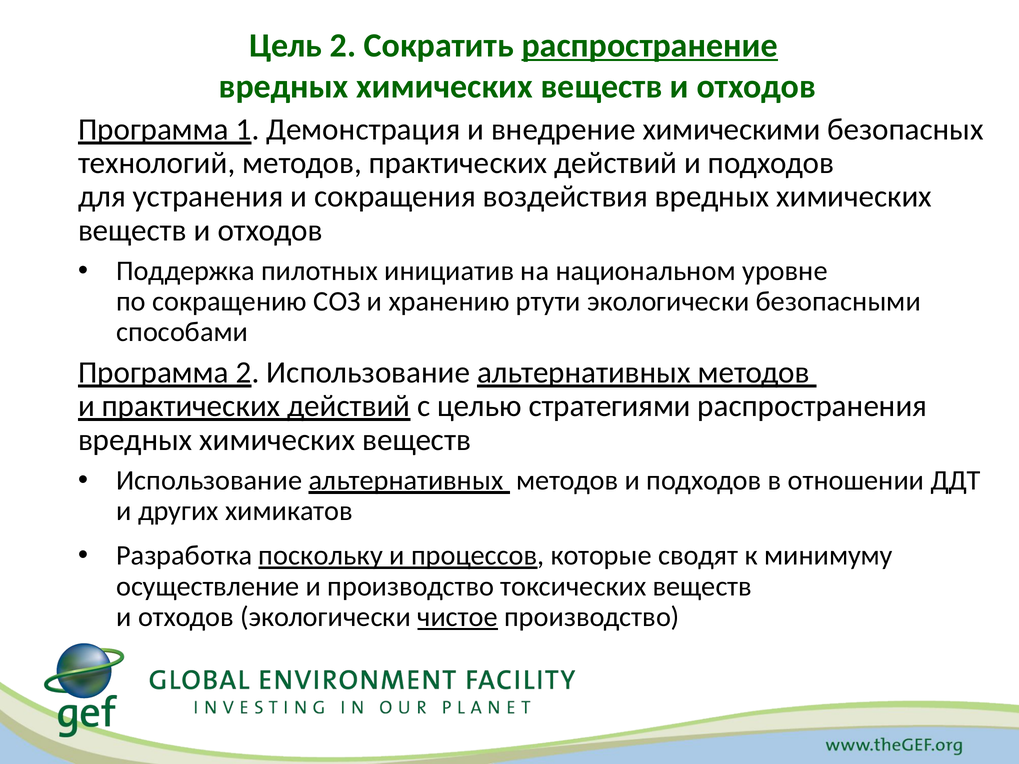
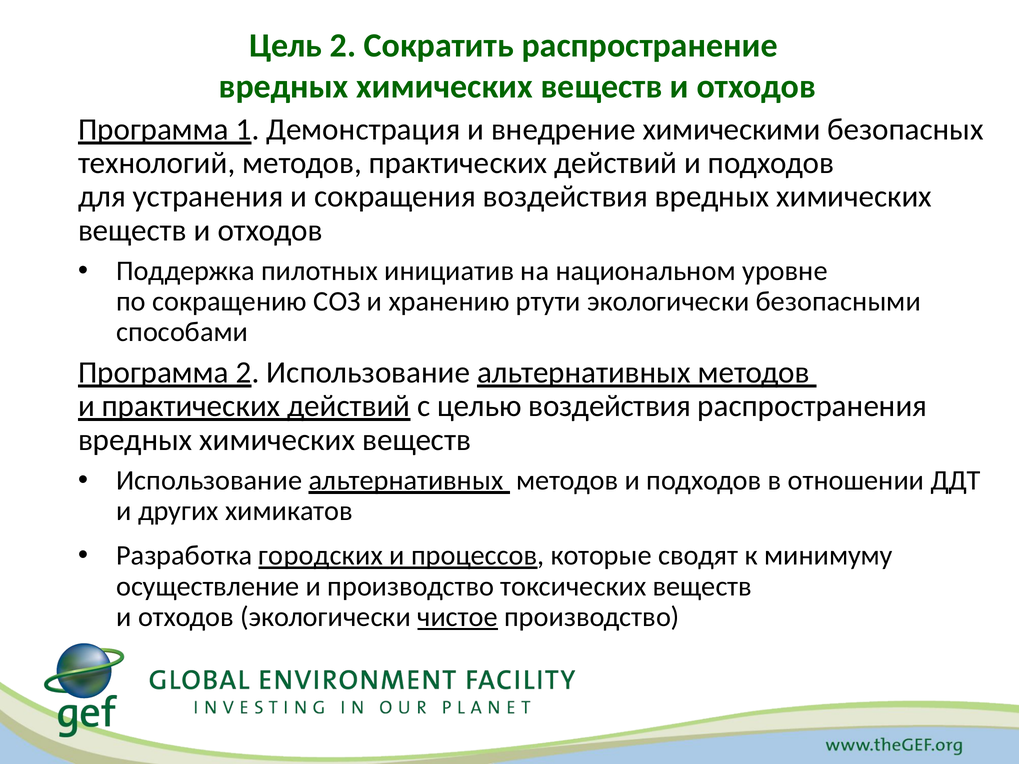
распространение underline: present -> none (650, 46)
целью стратегиями: стратегиями -> воздействия (610, 406)
поскольку: поскольку -> городских (321, 556)
